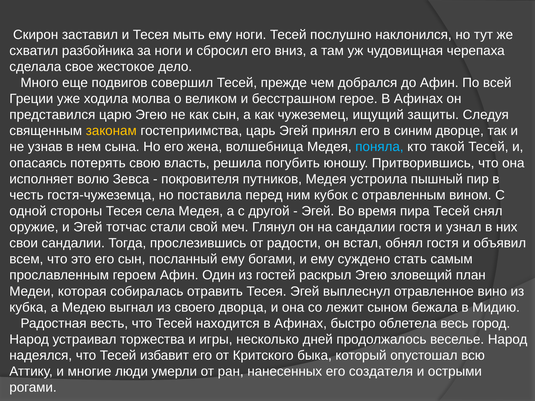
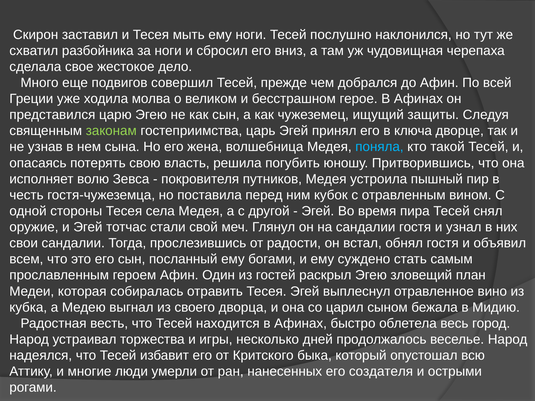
законам colour: yellow -> light green (111, 131)
синим: синим -> ключа (413, 131)
лежит: лежит -> царил (345, 308)
